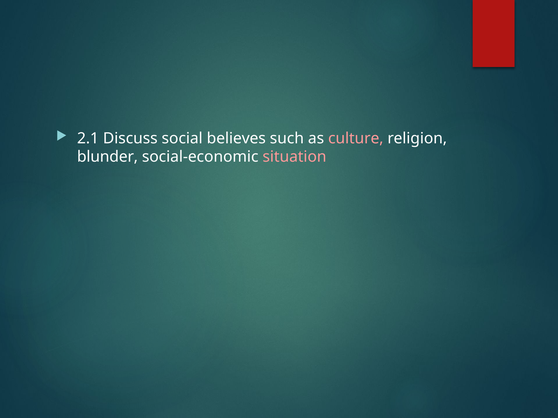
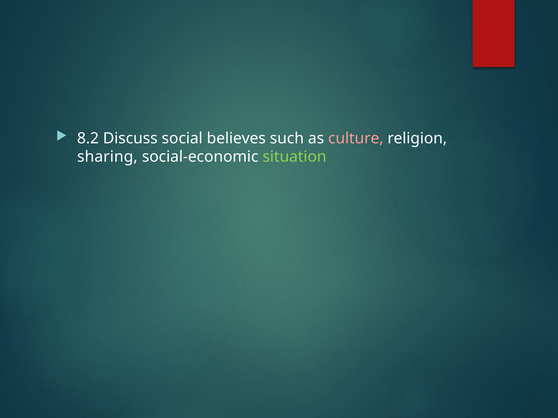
2.1: 2.1 -> 8.2 (88, 138)
blunder: blunder -> sharing (107, 157)
situation colour: pink -> light green (295, 157)
